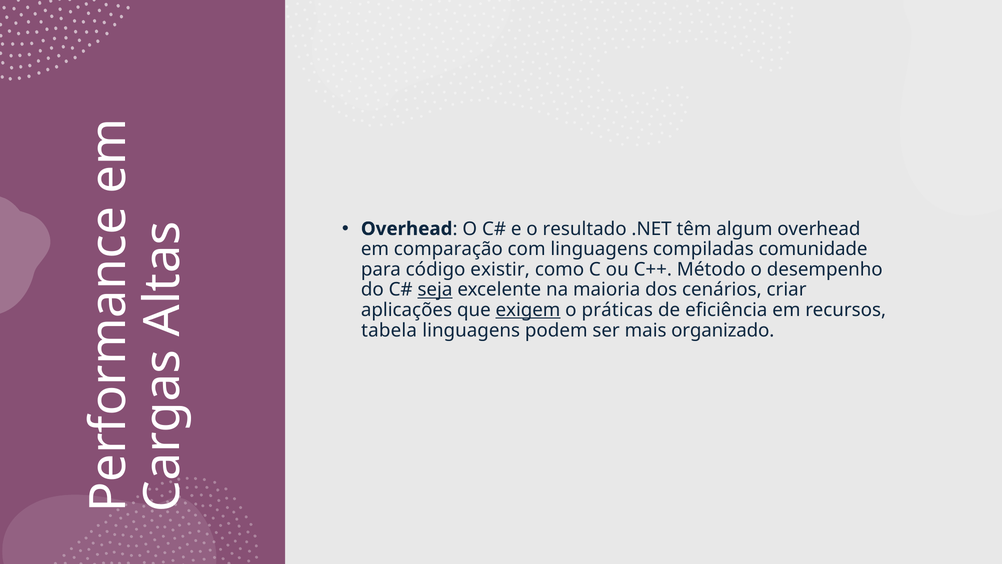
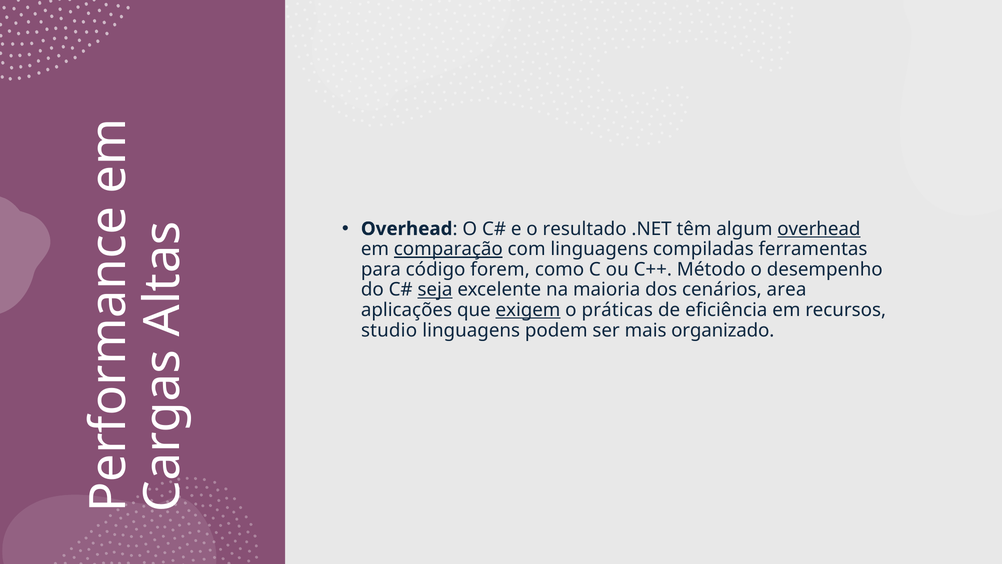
overhead underline: none -> present (819, 229)
comparação underline: none -> present (448, 249)
comunidade: comunidade -> ferramentas (813, 249)
existir: existir -> forem (500, 269)
criar: criar -> area (787, 290)
tabela: tabela -> studio (389, 330)
